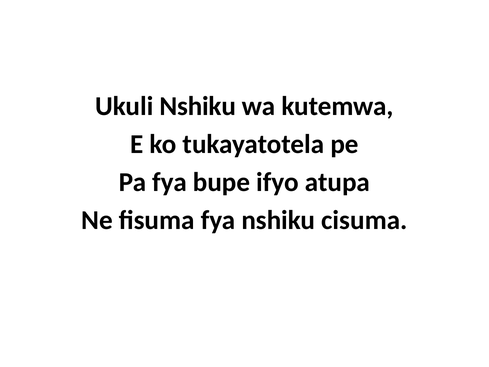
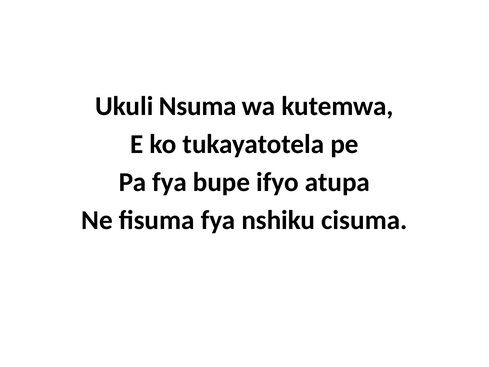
Ukuli Nshiku: Nshiku -> Nsuma (198, 106)
